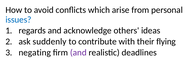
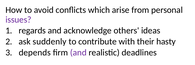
issues colour: blue -> purple (18, 20)
flying: flying -> hasty (166, 42)
negating: negating -> depends (35, 52)
